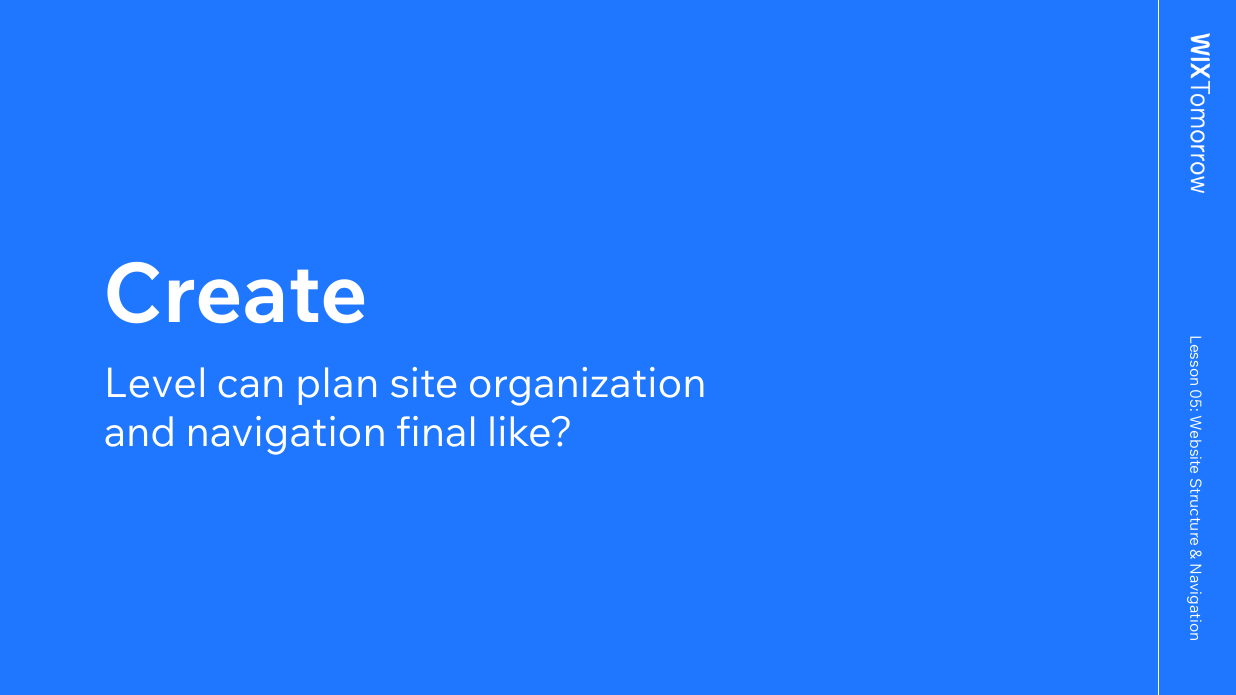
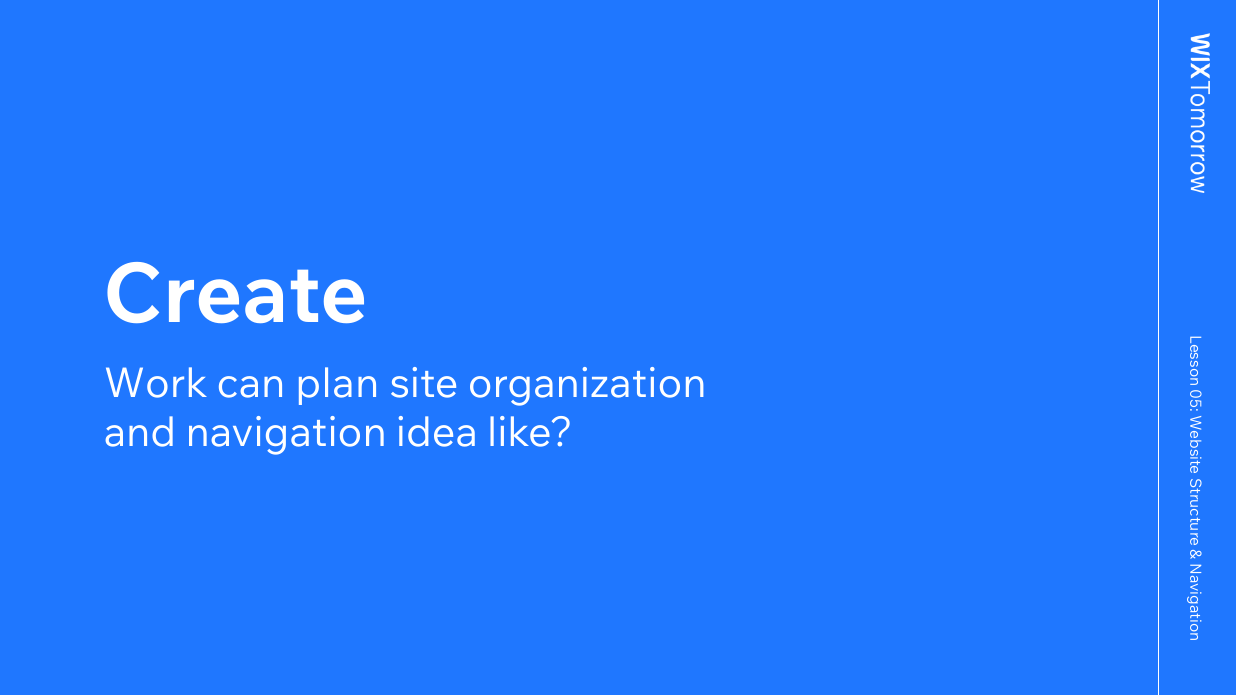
Level: Level -> Work (156, 384)
final: final -> idea (437, 433)
